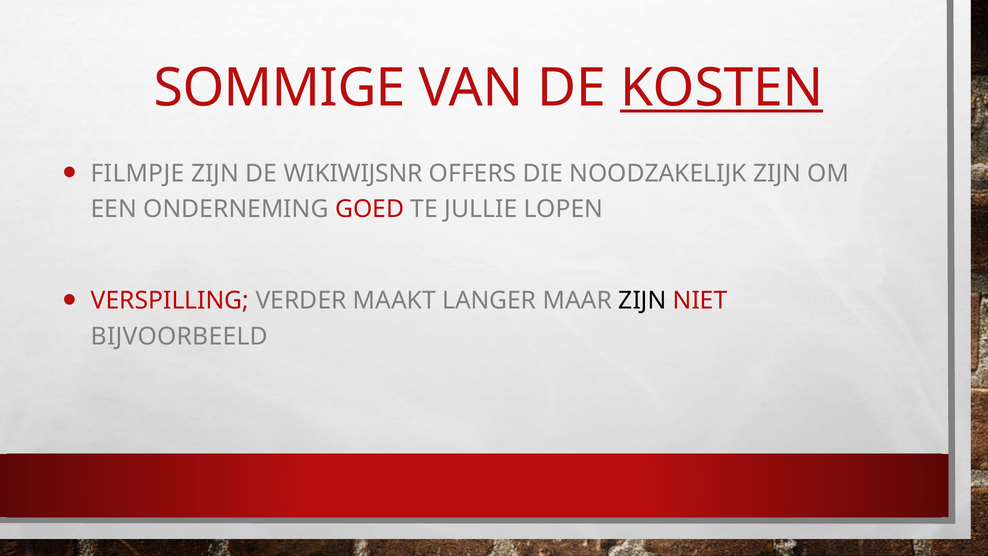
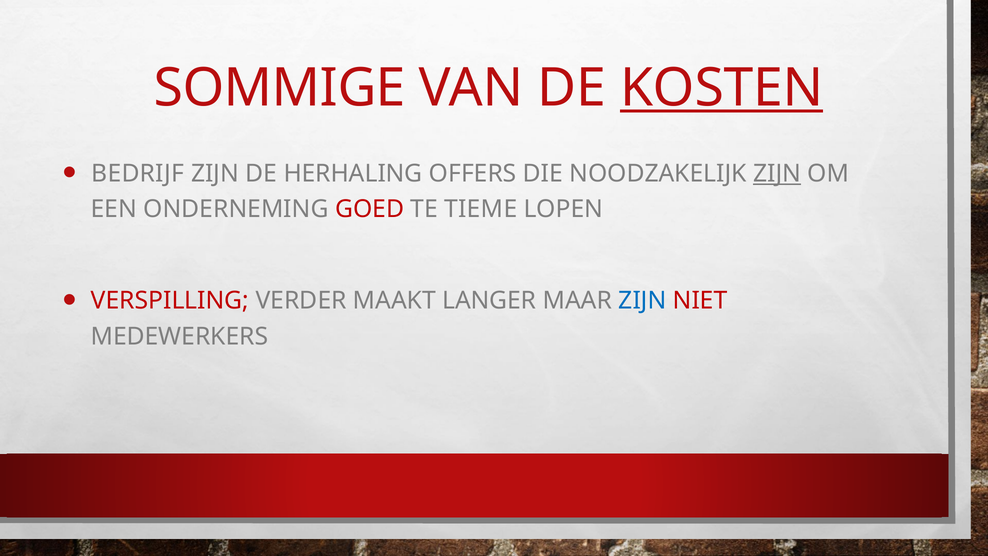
FILMPJE: FILMPJE -> BEDRIJF (138, 173)
WIKIWIJSNR: WIKIWIJSNR -> HERHALING (353, 173)
ZIJN underline: none -> present (777, 173)
JULLIE: JULLIE -> TIEME (481, 209)
ZIJN colour: black -> blue (642, 301)
BIJVOORBEELD: BIJVOORBEELD -> MEDEWERKERS (179, 336)
